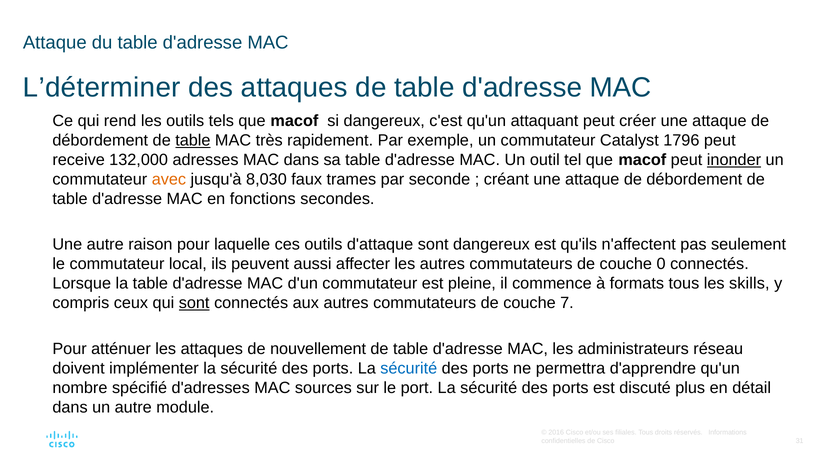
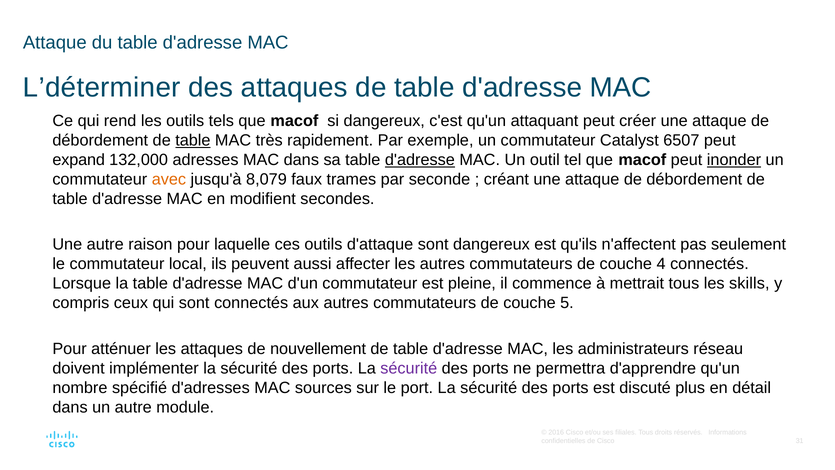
1796: 1796 -> 6507 (681, 140)
receive: receive -> expand (79, 160)
d'adresse underline: none -> present (420, 160)
8,030: 8,030 -> 8,079 (266, 179)
fonctions: fonctions -> modifient (263, 199)
0: 0 -> 4 (661, 264)
formats: formats -> mettrait (637, 283)
sont underline: present -> none (194, 303)
7: 7 -> 5 (567, 303)
sécurité colour: blue -> purple (409, 368)
